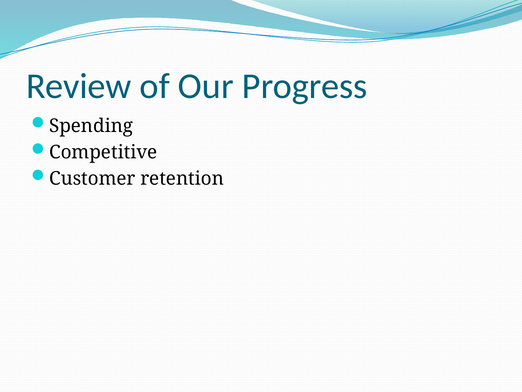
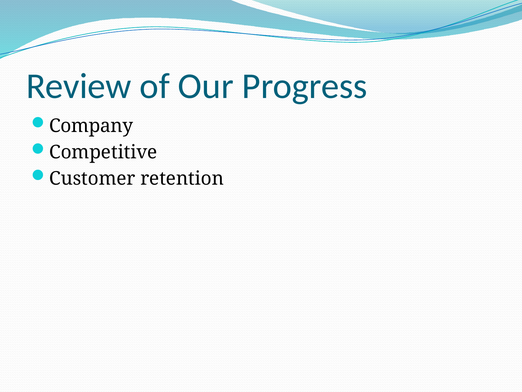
Spending: Spending -> Company (91, 126)
